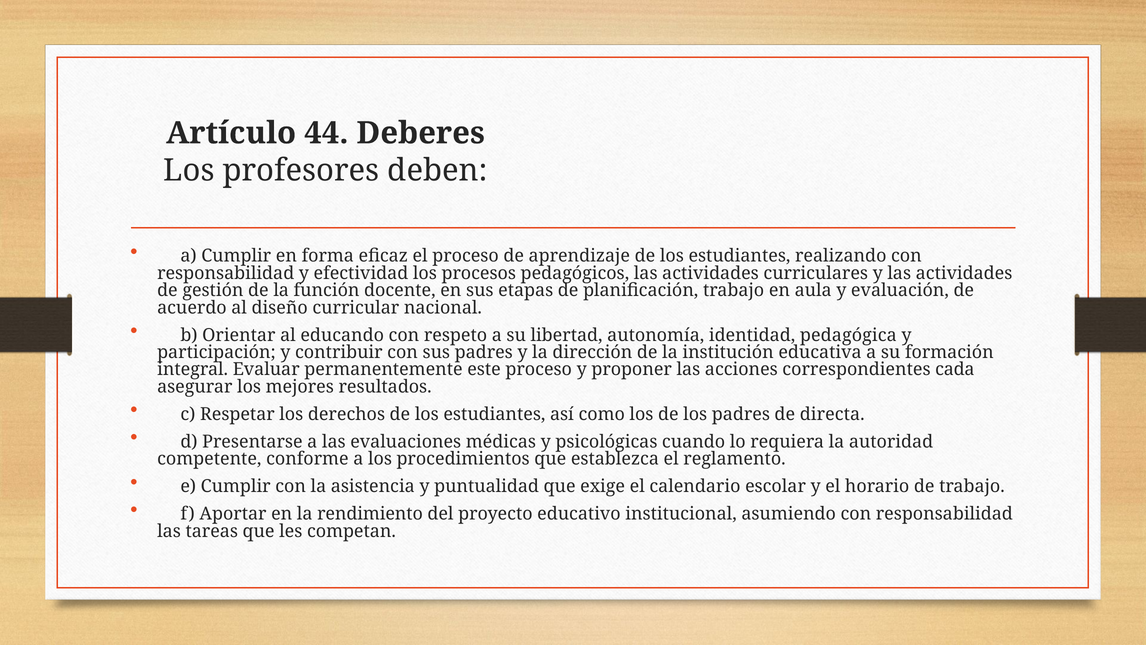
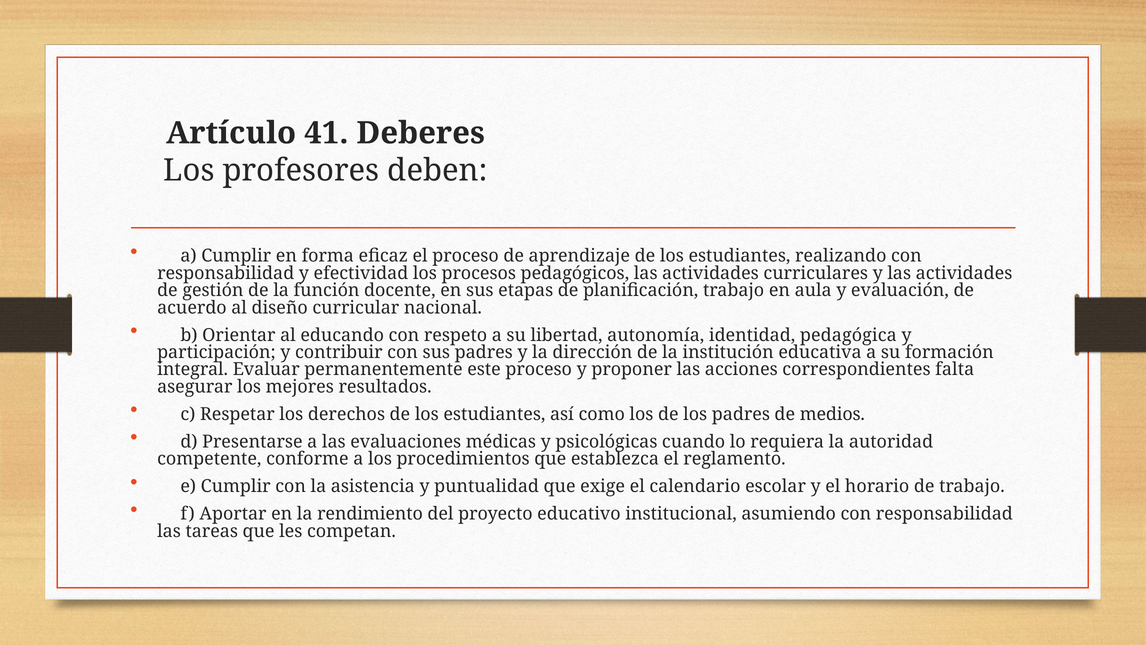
44: 44 -> 41 (326, 133)
cada: cada -> falta (955, 369)
directa: directa -> medios (832, 414)
